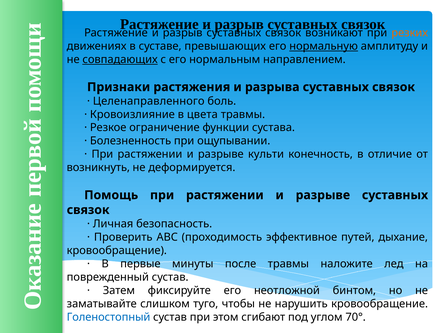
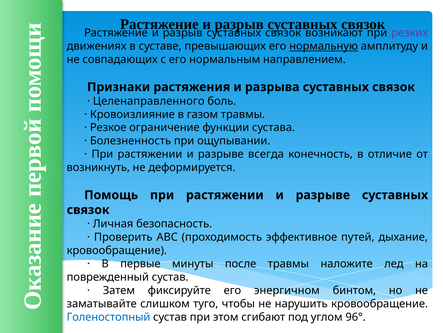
резких colour: orange -> purple (410, 33)
совпадающих underline: present -> none (120, 59)
цвета: цвета -> газом (202, 114)
культи: культи -> всегда (266, 154)
неотложной: неотложной -> энергичном (287, 290)
70°: 70° -> 96° (356, 316)
